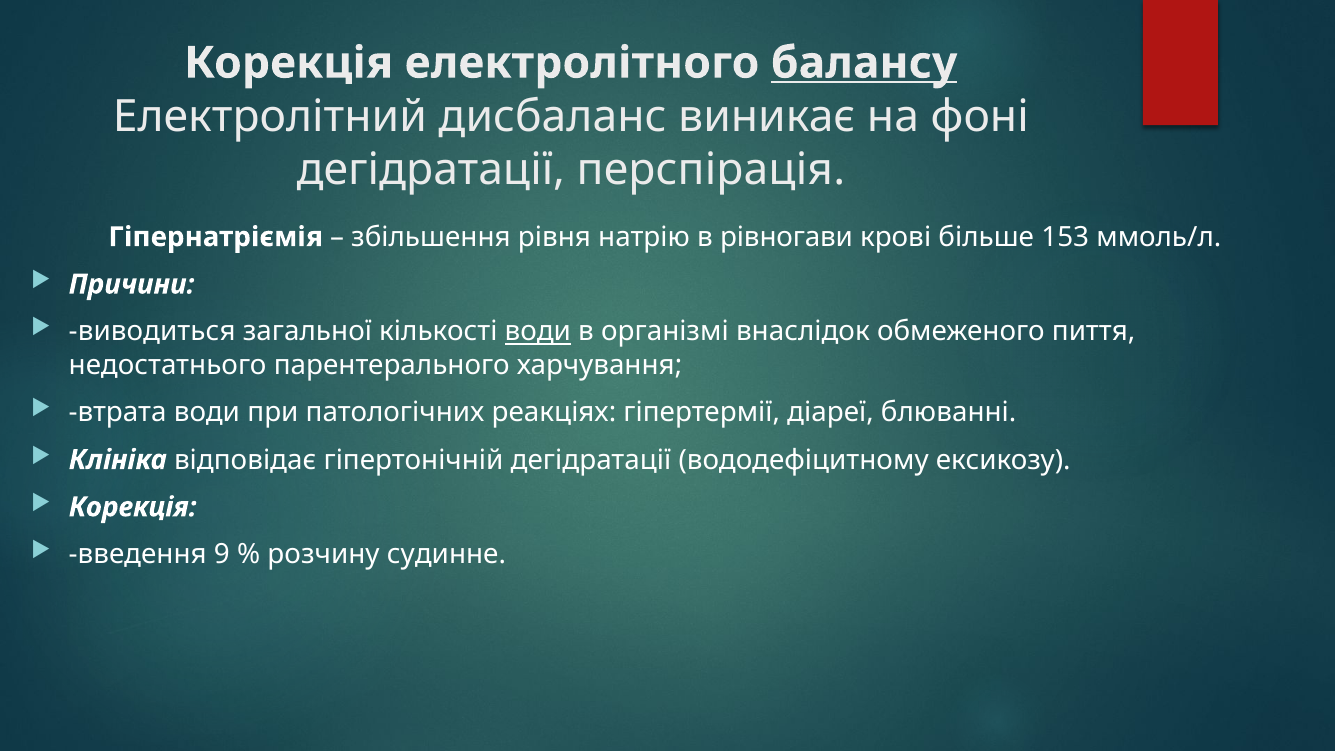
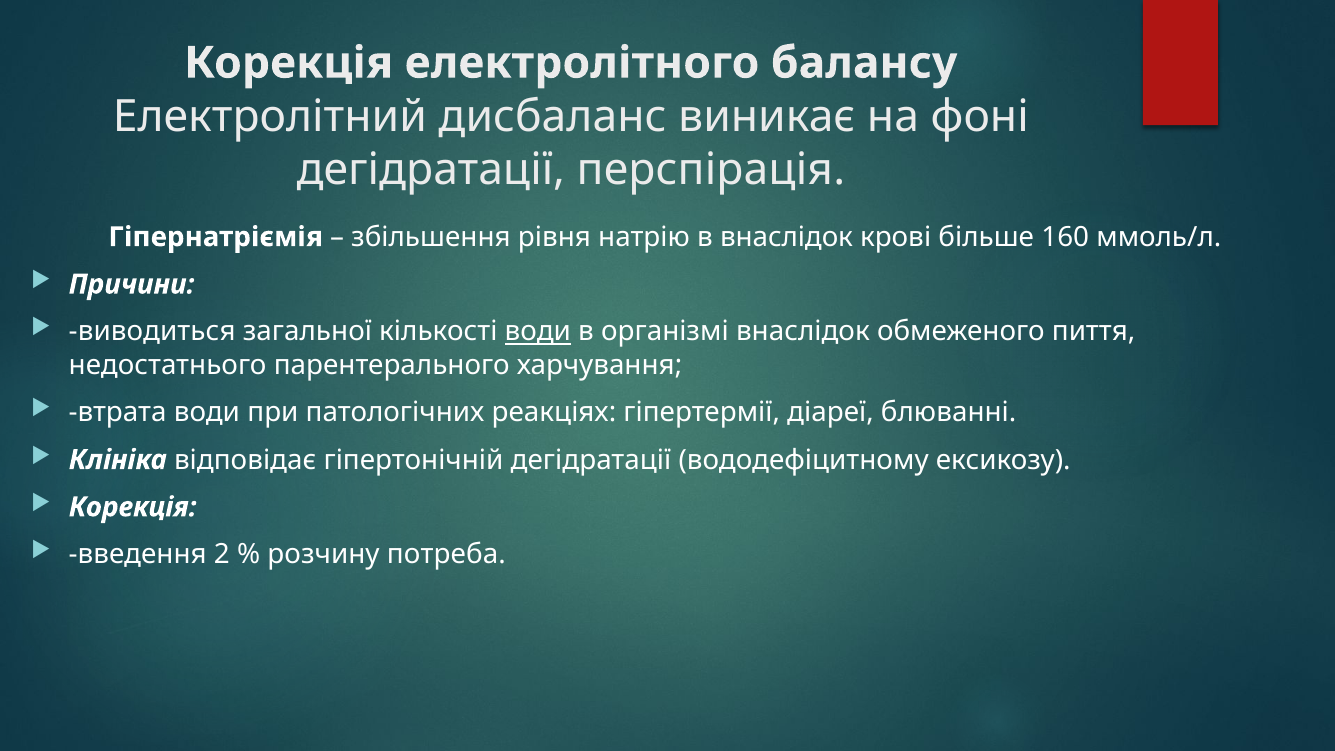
балансу underline: present -> none (864, 63)
в рівногави: рівногави -> внаслідок (787, 237)
153: 153 -> 160 (1065, 237)
9: 9 -> 2 (222, 554)
судинне: судинне -> потреба (446, 554)
